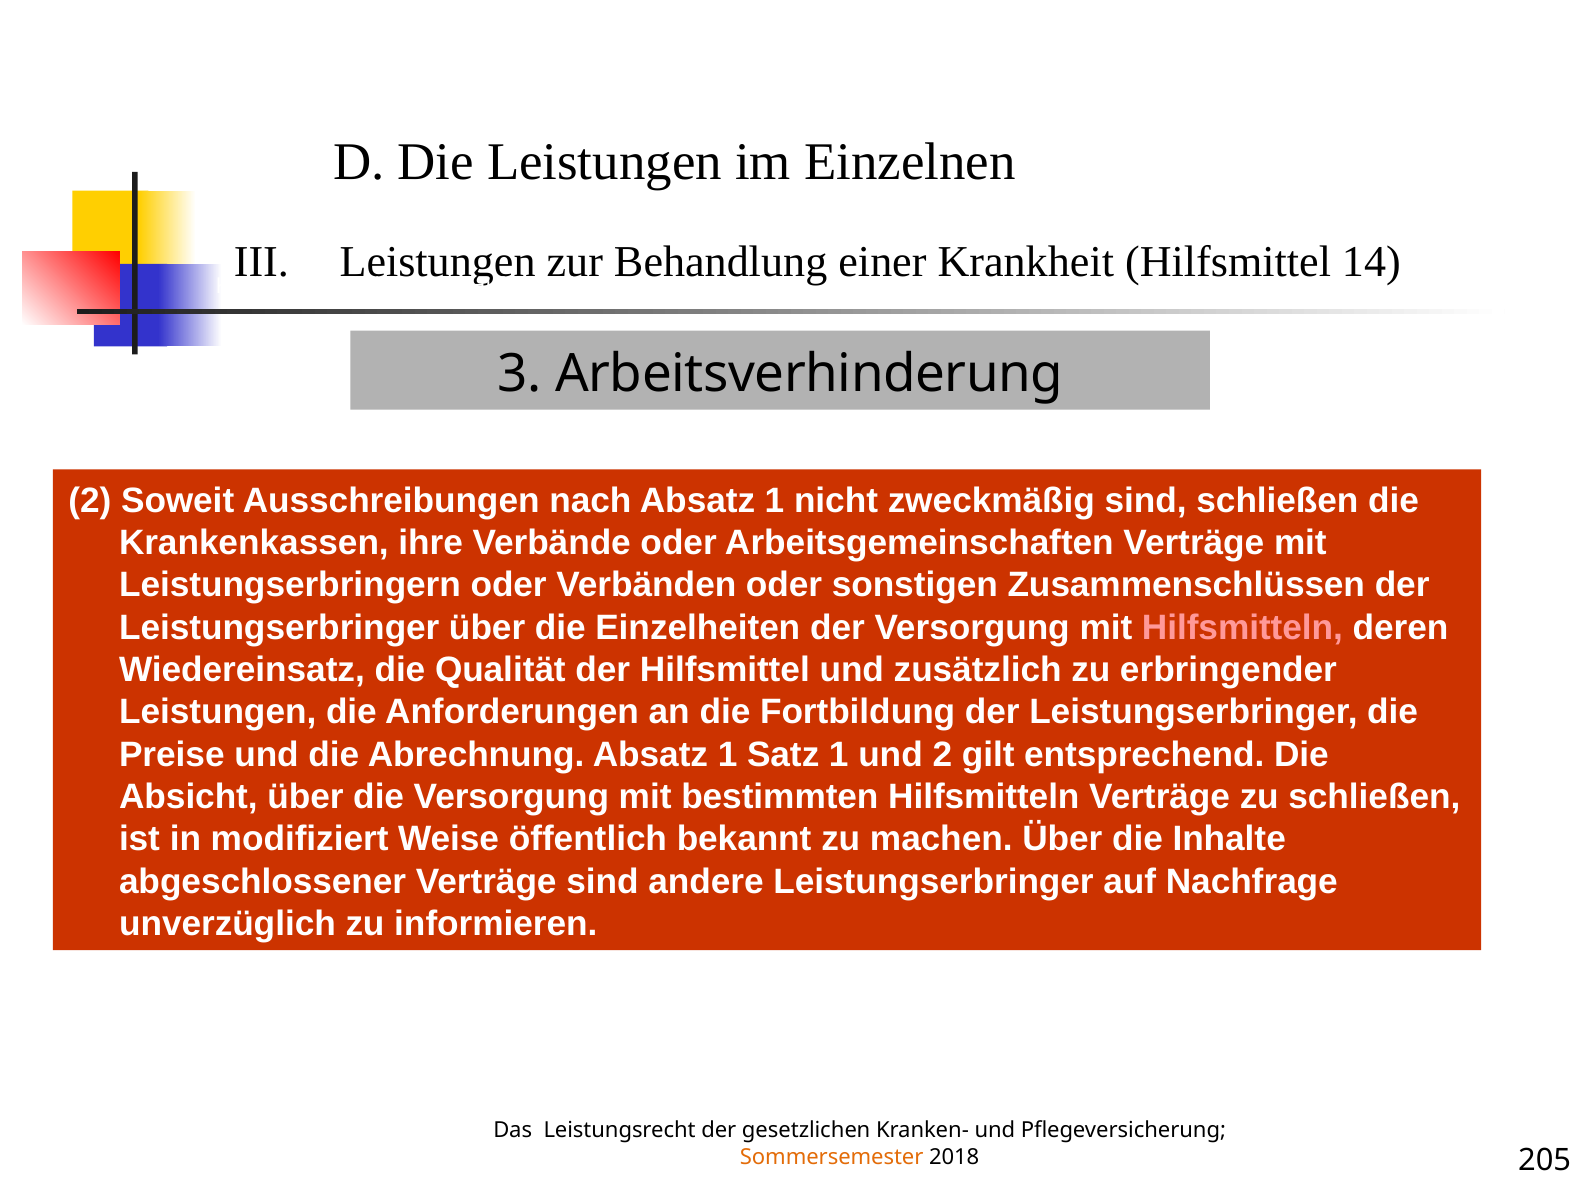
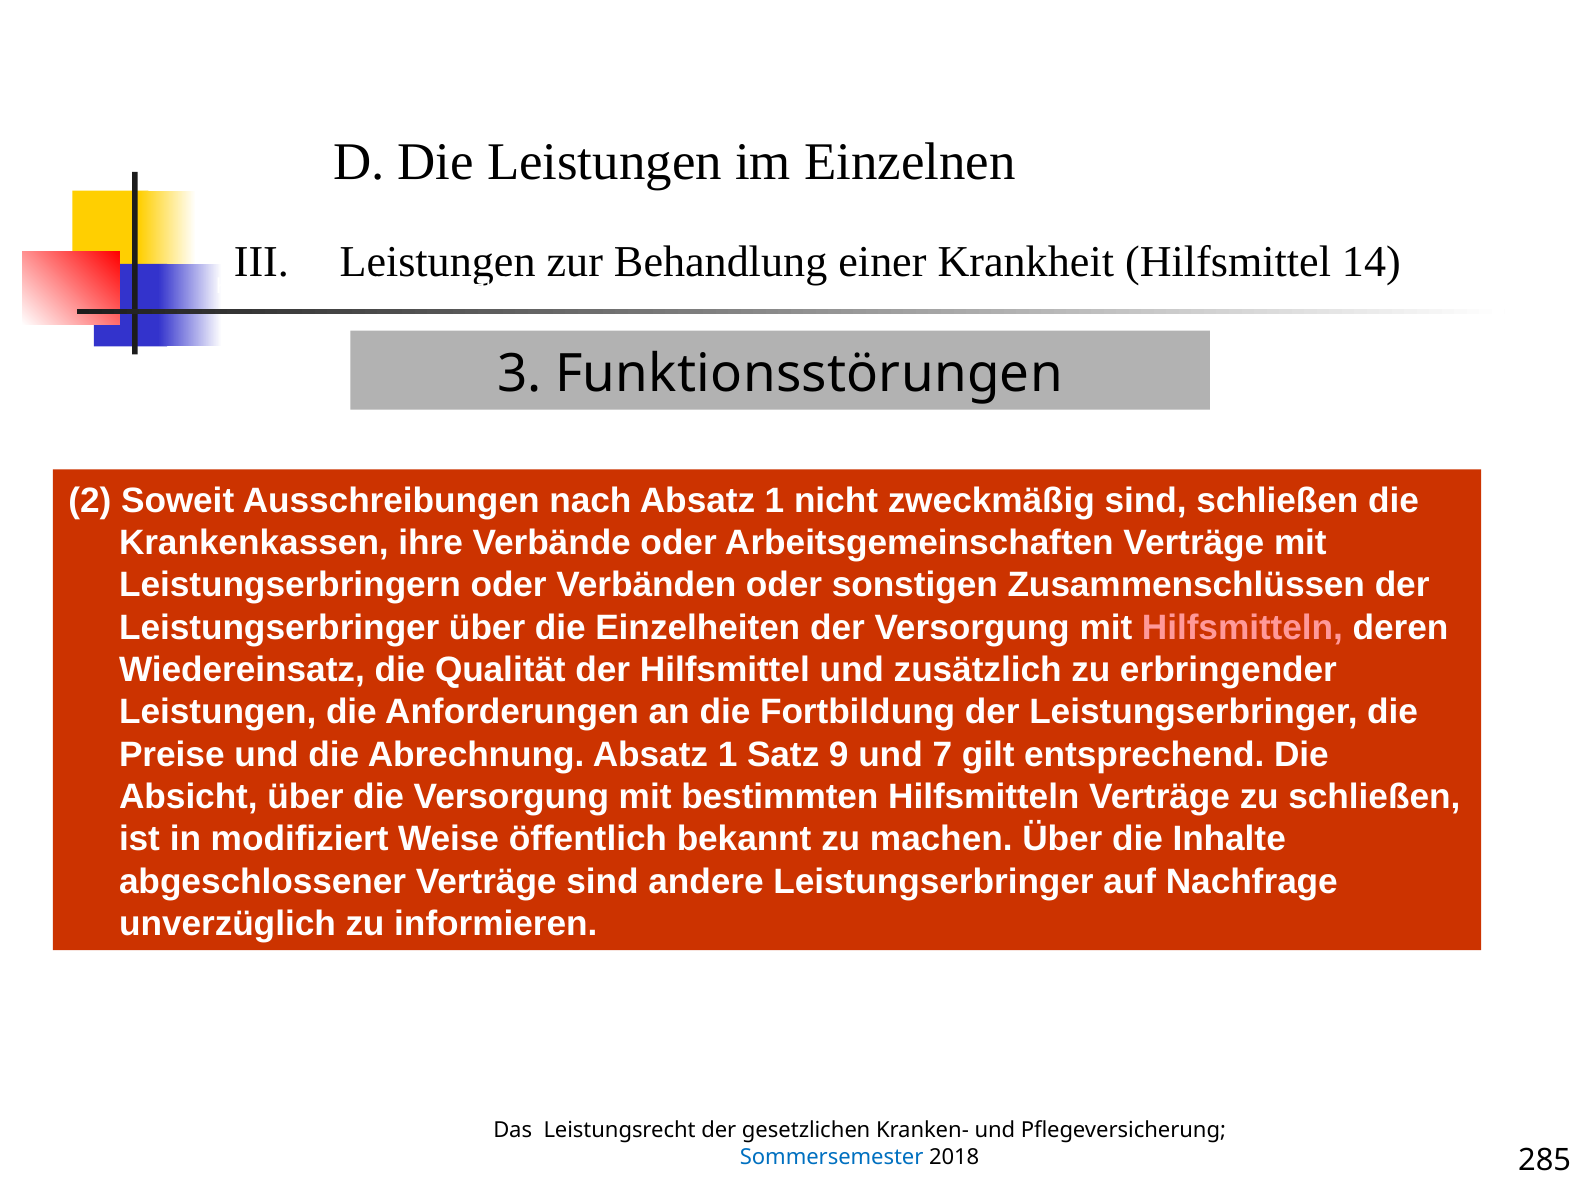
Arbeitsverhinderung: Arbeitsverhinderung -> Funktionsstörungen (809, 374)
Satz 1: 1 -> 9 (839, 755)
und 2: 2 -> 7 (942, 755)
Sommersemester colour: orange -> blue (832, 1157)
205: 205 -> 285 (1545, 1161)
